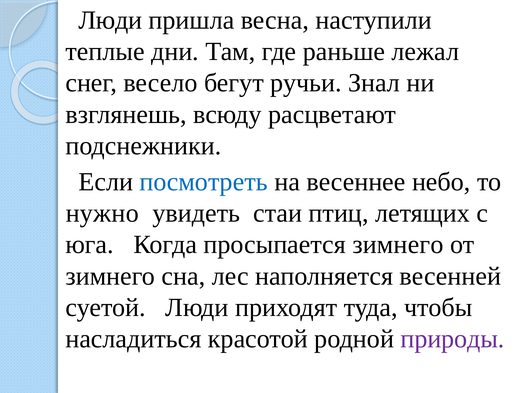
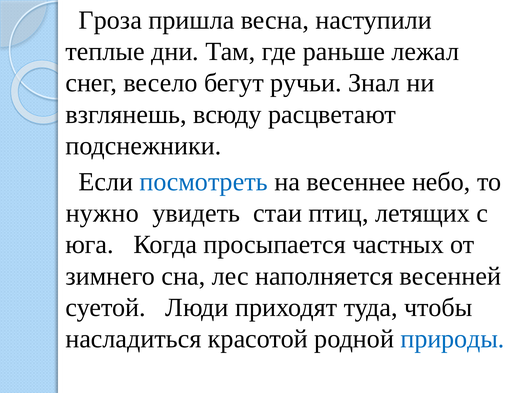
Люди: Люди -> Гроза (110, 20)
просыпается зимнего: зимнего -> частных (398, 244)
природы colour: purple -> blue (452, 338)
